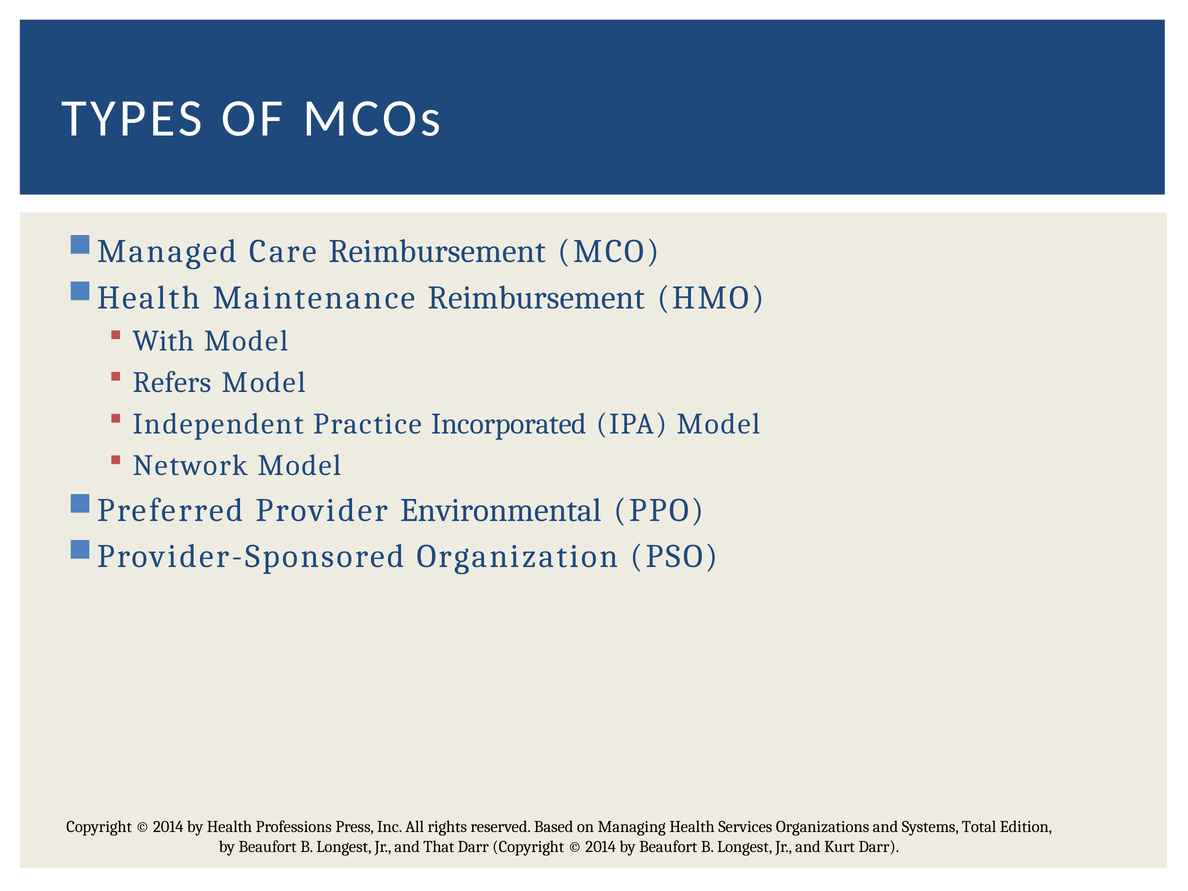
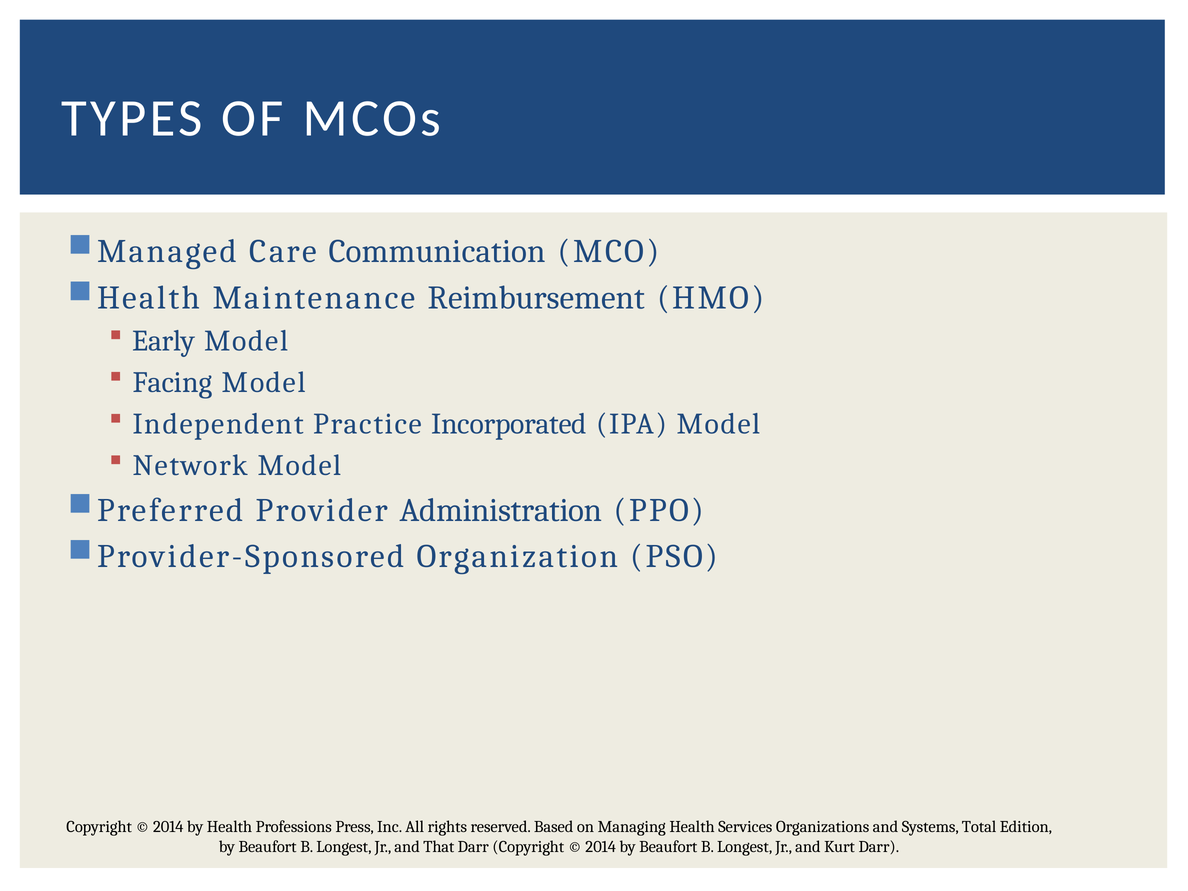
Care Reimbursement: Reimbursement -> Communication (437, 251)
With: With -> Early (164, 341)
Refers: Refers -> Facing (172, 383)
Environmental: Environmental -> Administration (501, 510)
